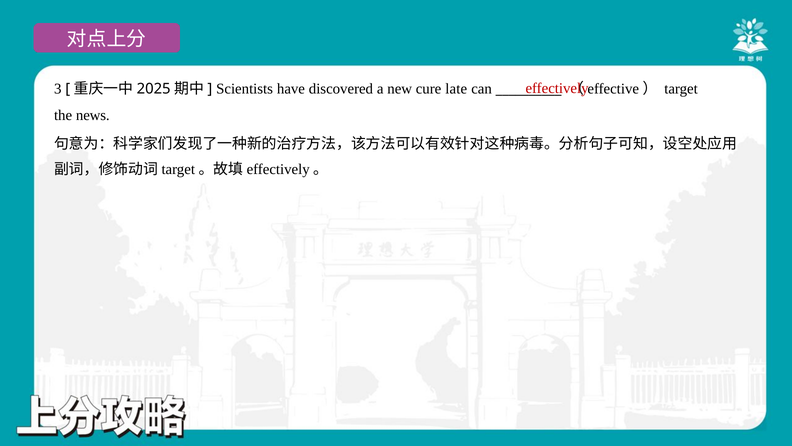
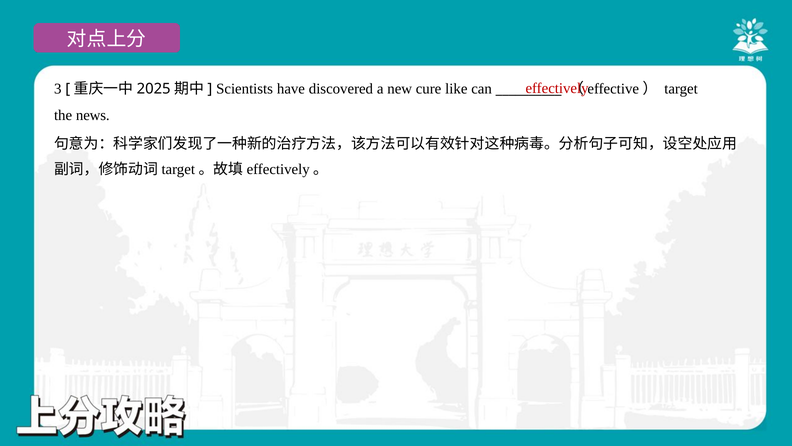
late: late -> like (456, 89)
